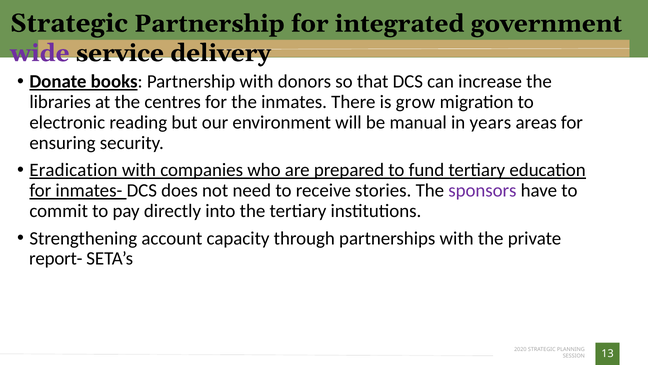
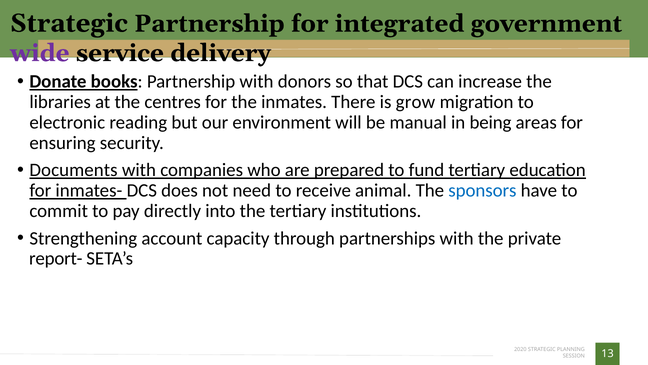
years: years -> being (490, 122)
Eradication: Eradication -> Documents (74, 170)
stories: stories -> animal (383, 190)
sponsors colour: purple -> blue (482, 190)
